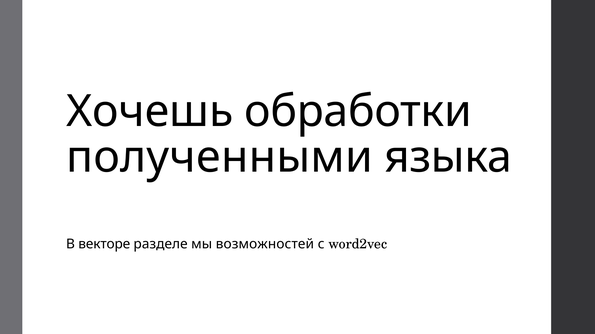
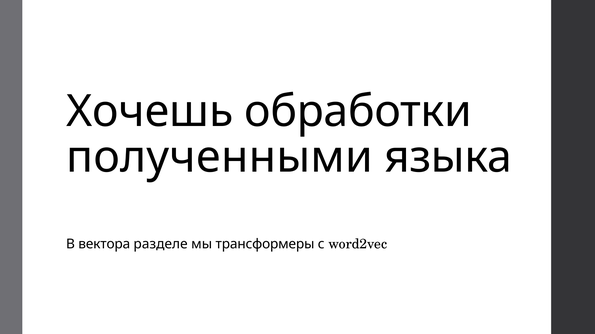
векторе: векторе -> вектора (104, 244)
возможностей: возможностей -> трансформеры (265, 244)
